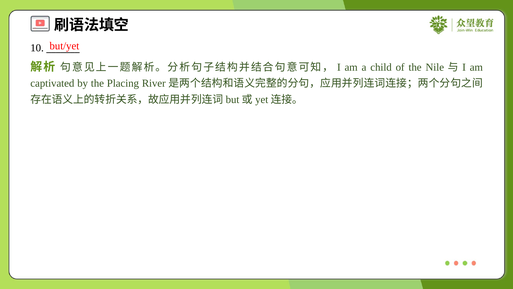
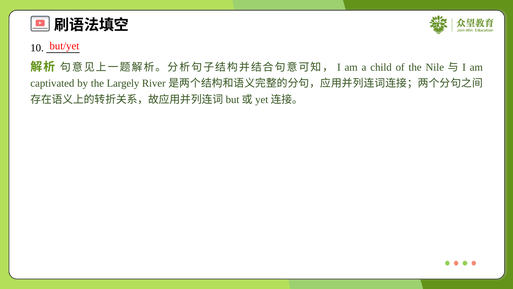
Placing: Placing -> Largely (123, 83)
